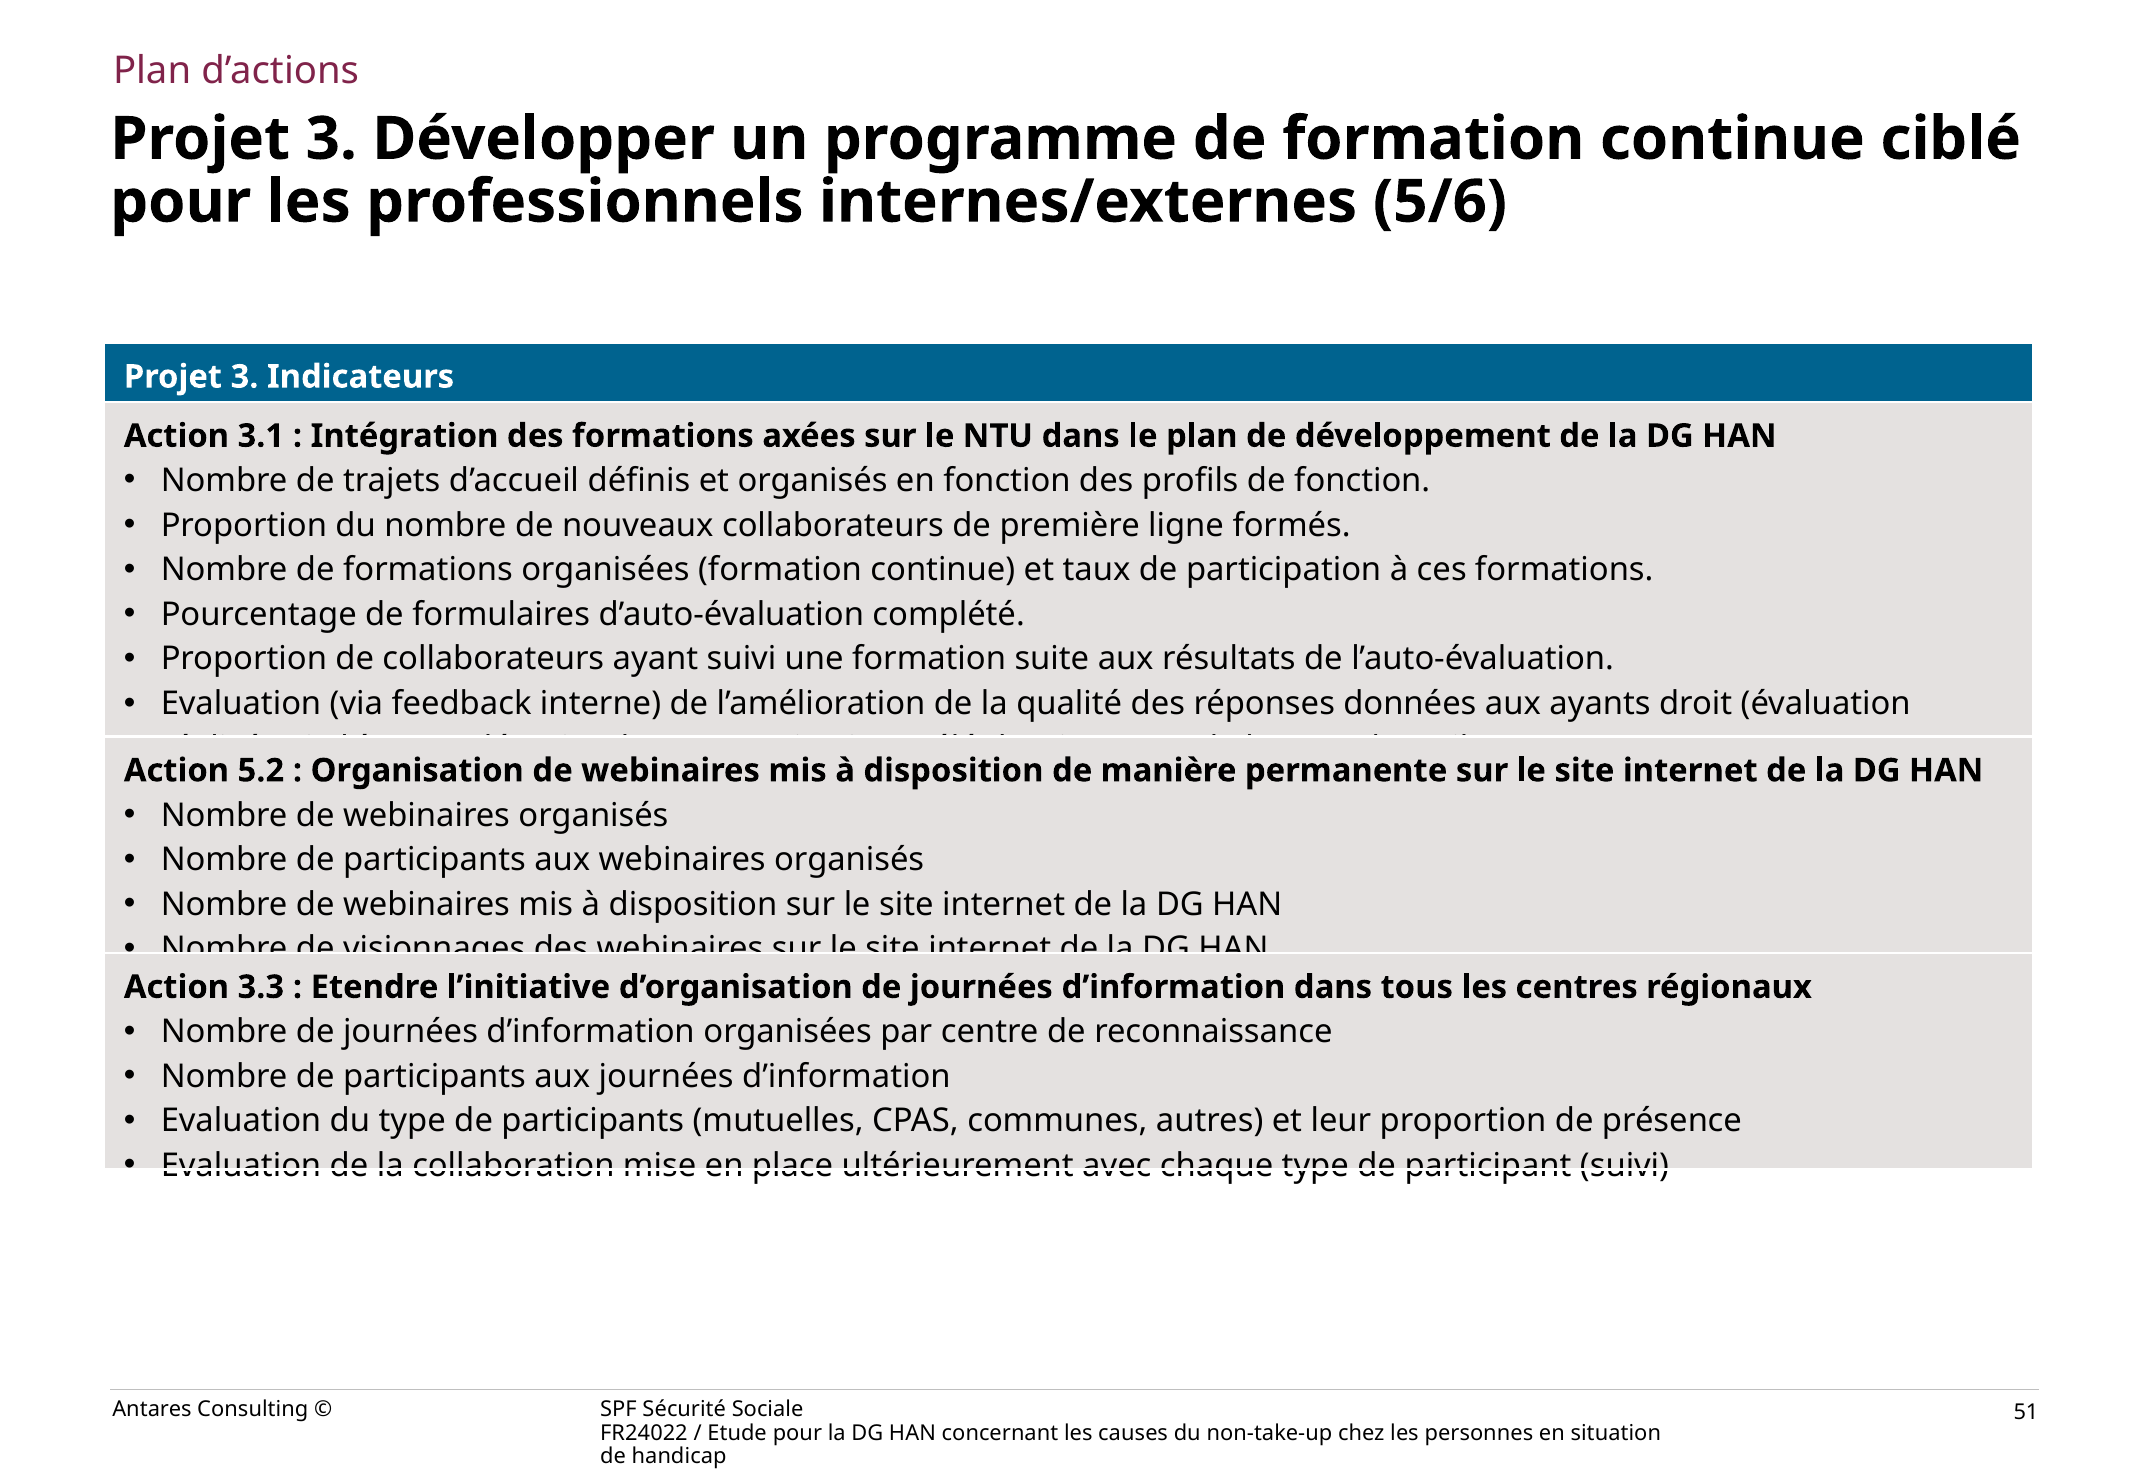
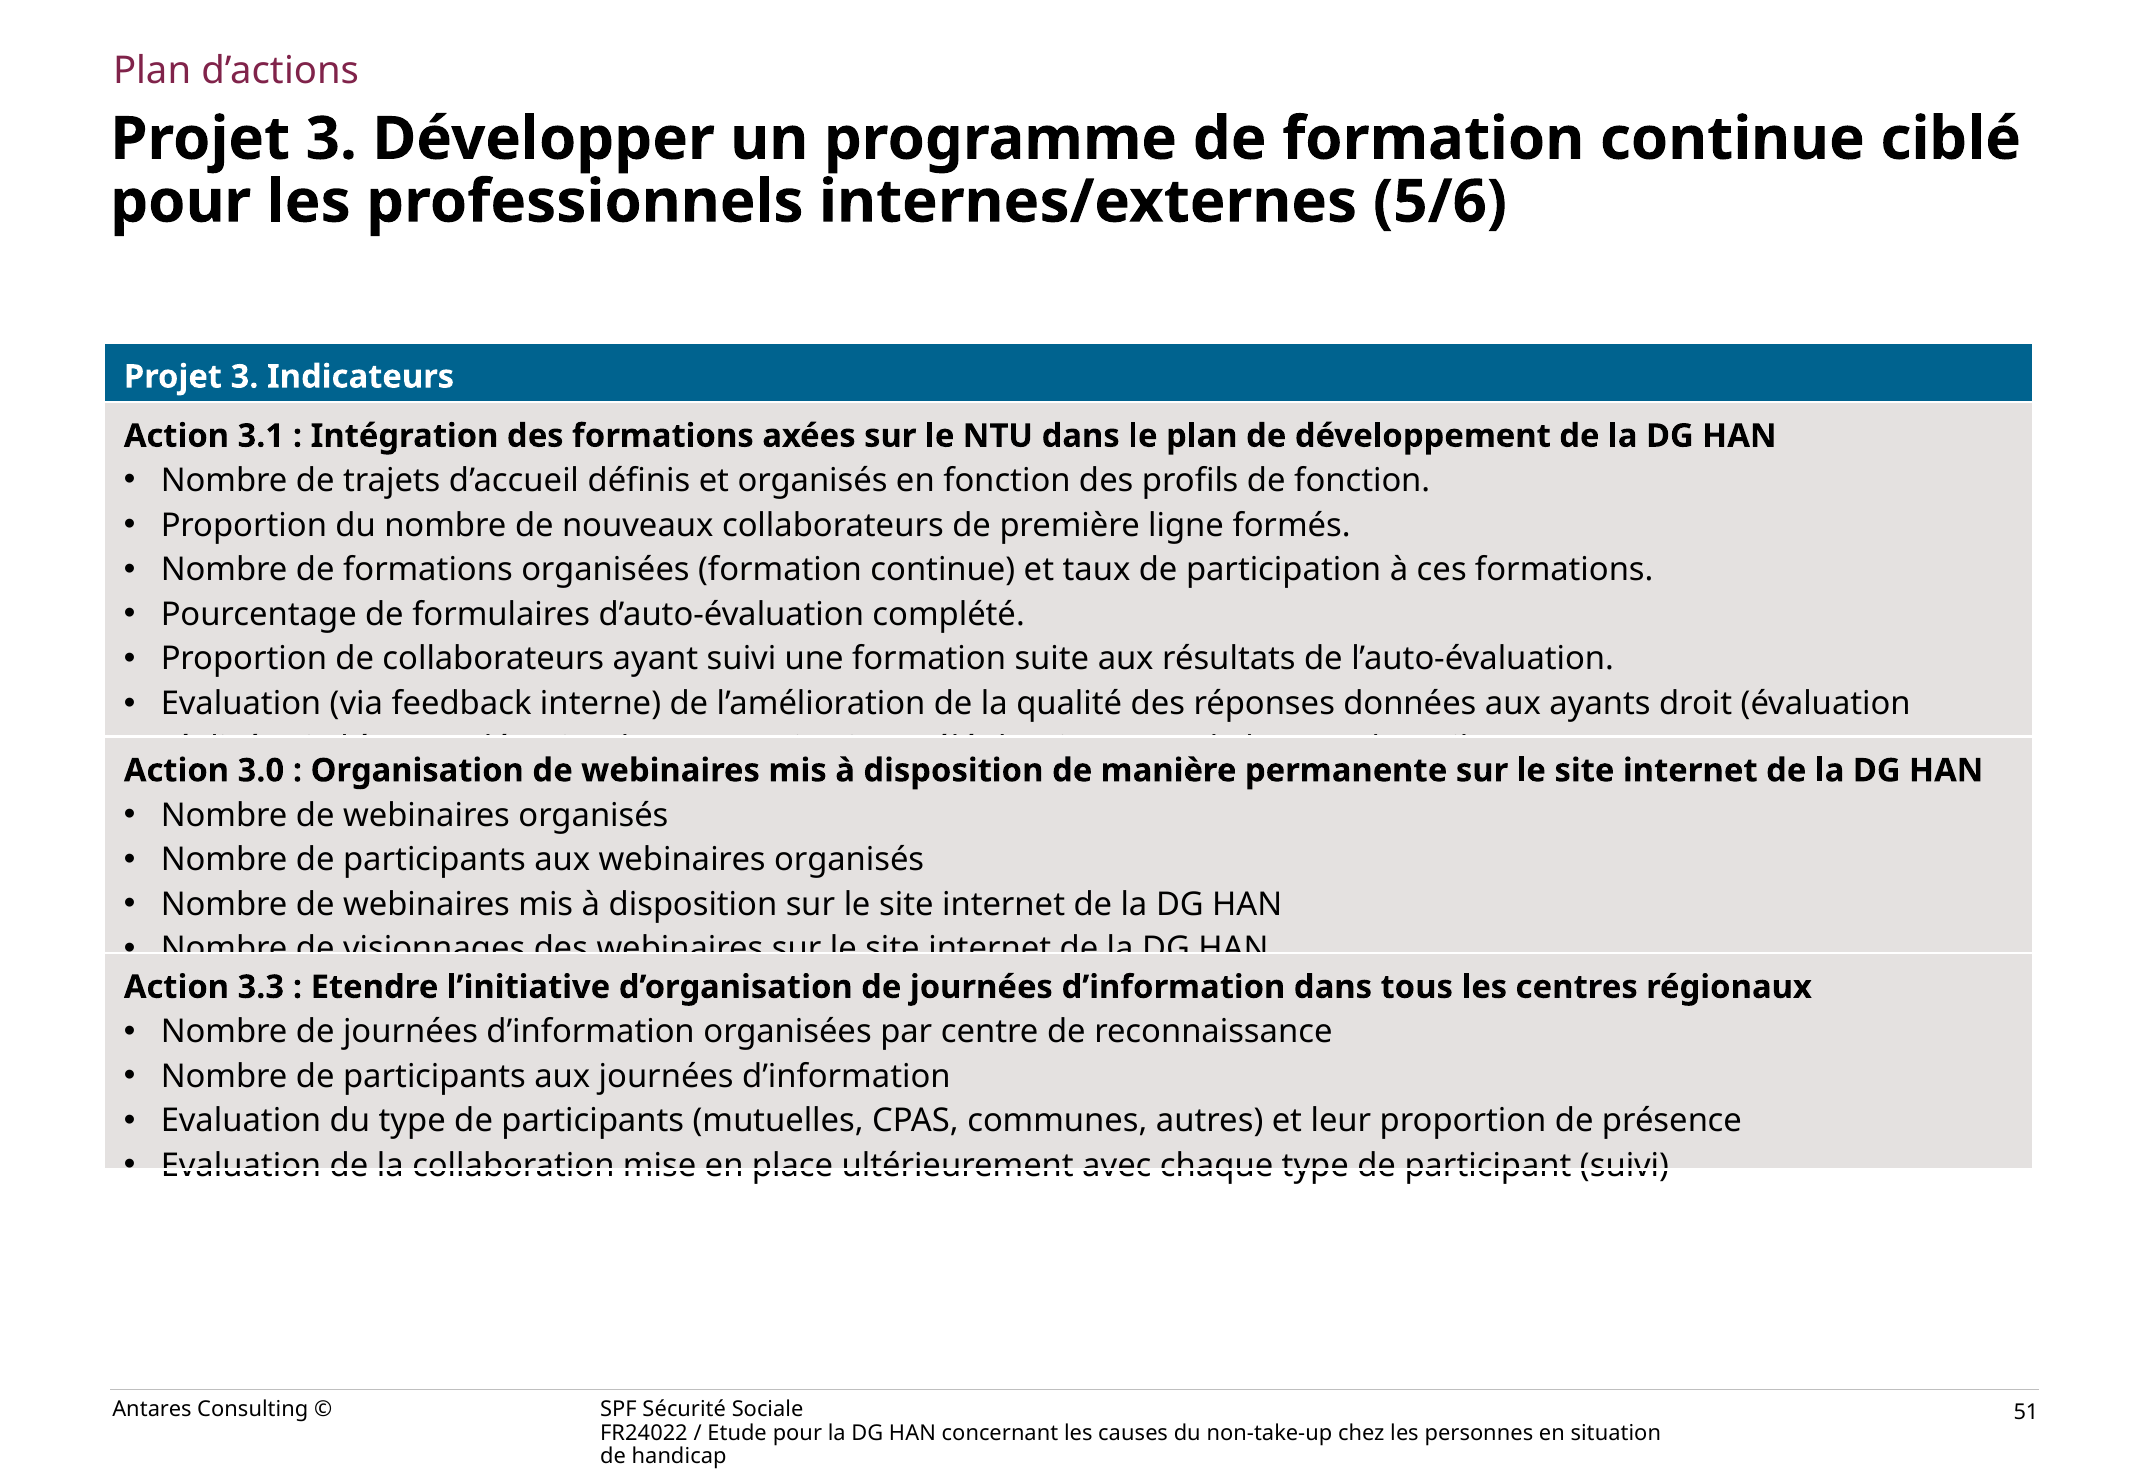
5.2: 5.2 -> 3.0 (261, 771)
